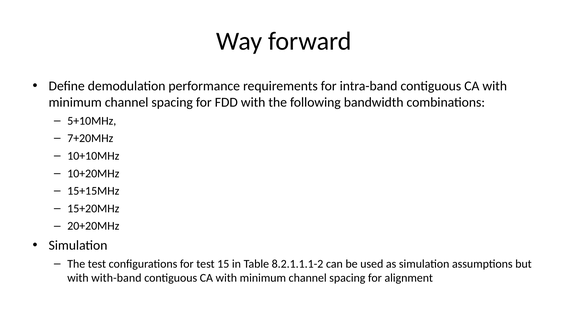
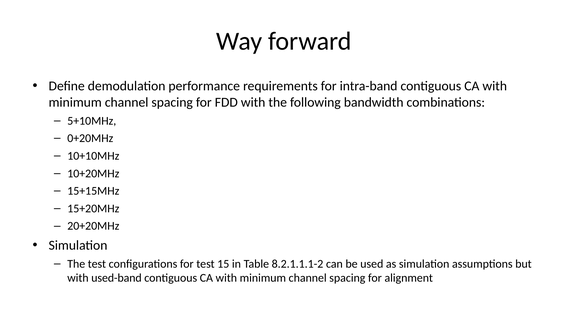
7+20MHz: 7+20MHz -> 0+20MHz (90, 138)
with-band: with-band -> used-band (116, 278)
